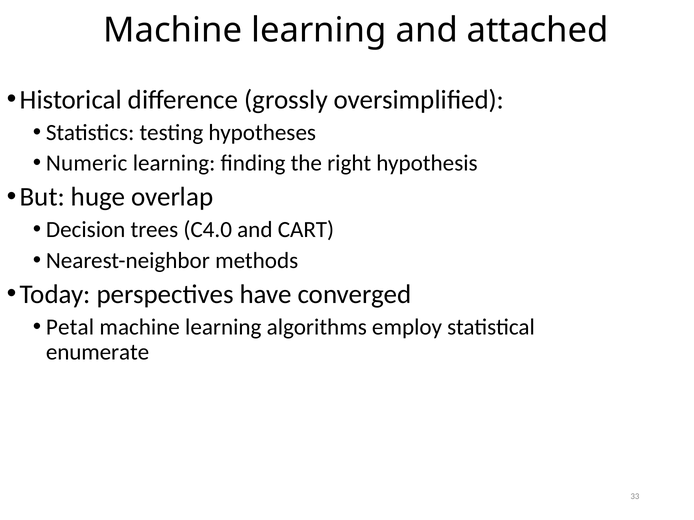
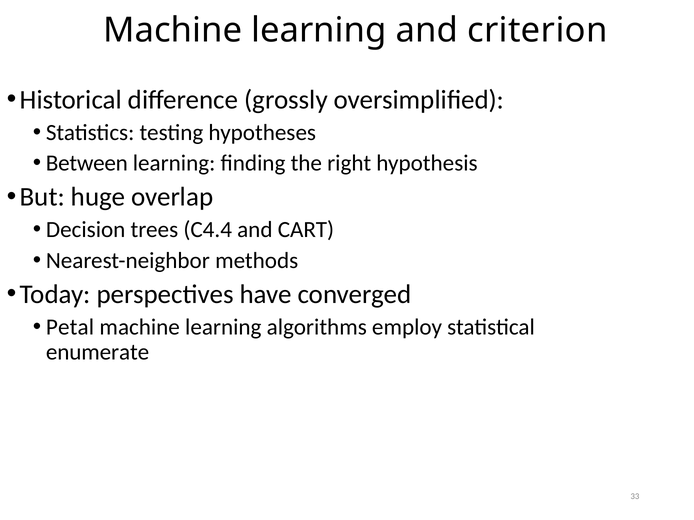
attached: attached -> criterion (537, 30)
Numeric: Numeric -> Between (87, 163)
C4.0: C4.0 -> C4.4 (208, 230)
